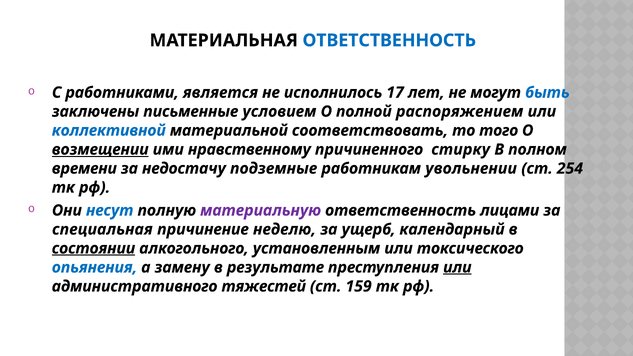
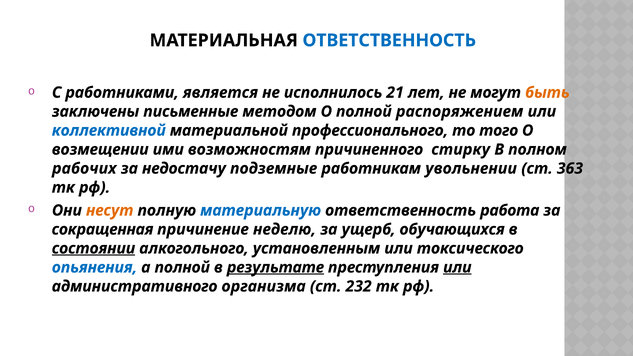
17: 17 -> 21 (395, 93)
быть colour: blue -> orange (547, 93)
условием: условием -> методом (279, 112)
соответствовать: соответствовать -> профессионального (370, 131)
возмещении underline: present -> none (100, 150)
нравственному: нравственному -> возможностям (249, 150)
времени: времени -> рабочих (84, 169)
254: 254 -> 363 (570, 169)
несут colour: blue -> orange (110, 211)
материальную colour: purple -> blue (261, 211)
лицами: лицами -> работа (510, 211)
специальная: специальная -> сокращенная (103, 229)
календарный: календарный -> обучающихся (452, 229)
а замену: замену -> полной (182, 267)
результате underline: none -> present (275, 267)
тяжестей: тяжестей -> организма (264, 286)
159: 159 -> 232 (359, 286)
